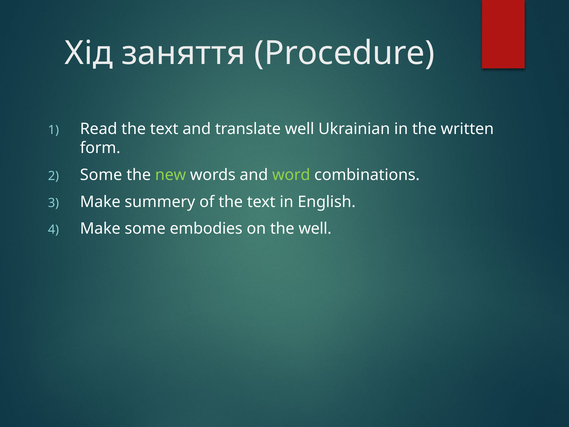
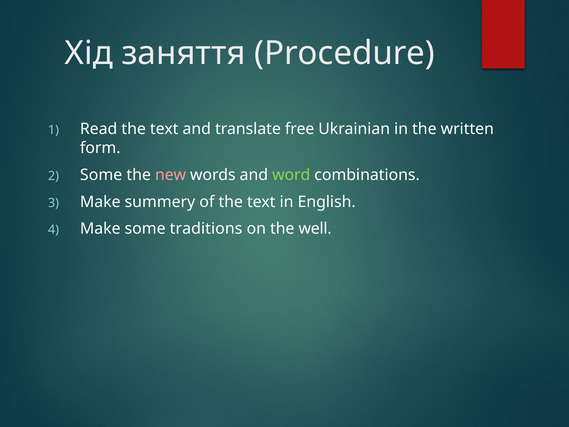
translate well: well -> free (300, 129)
new colour: light green -> pink (171, 175)
embodies: embodies -> traditions (206, 229)
